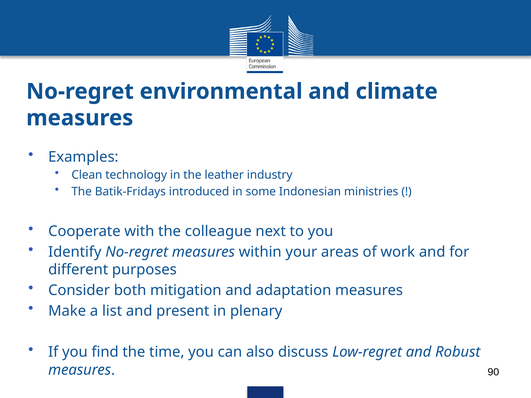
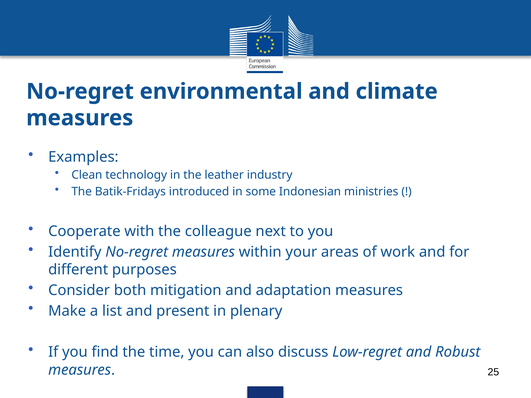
90: 90 -> 25 (493, 372)
